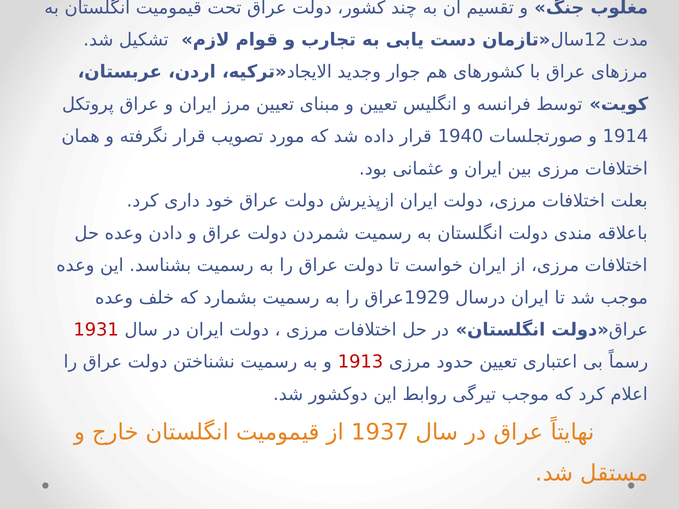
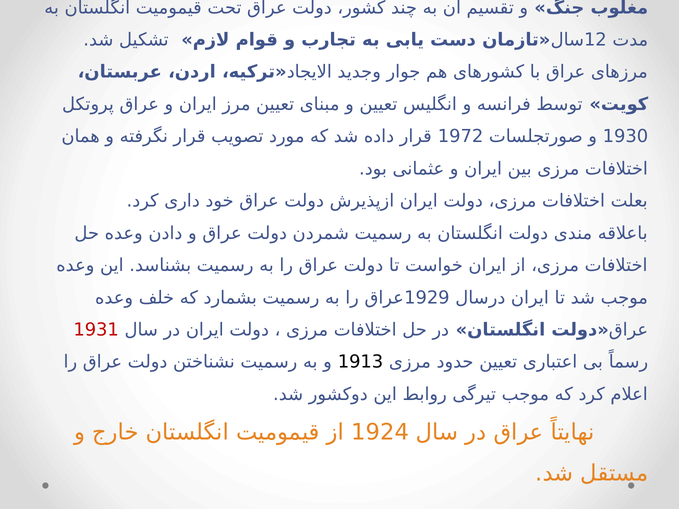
1940: 1940 -> 1972 (461, 137)
1914: 1914 -> 1930 (625, 137)
1913 colour: red -> black (361, 362)
1937: 1937 -> 1924 (380, 433)
